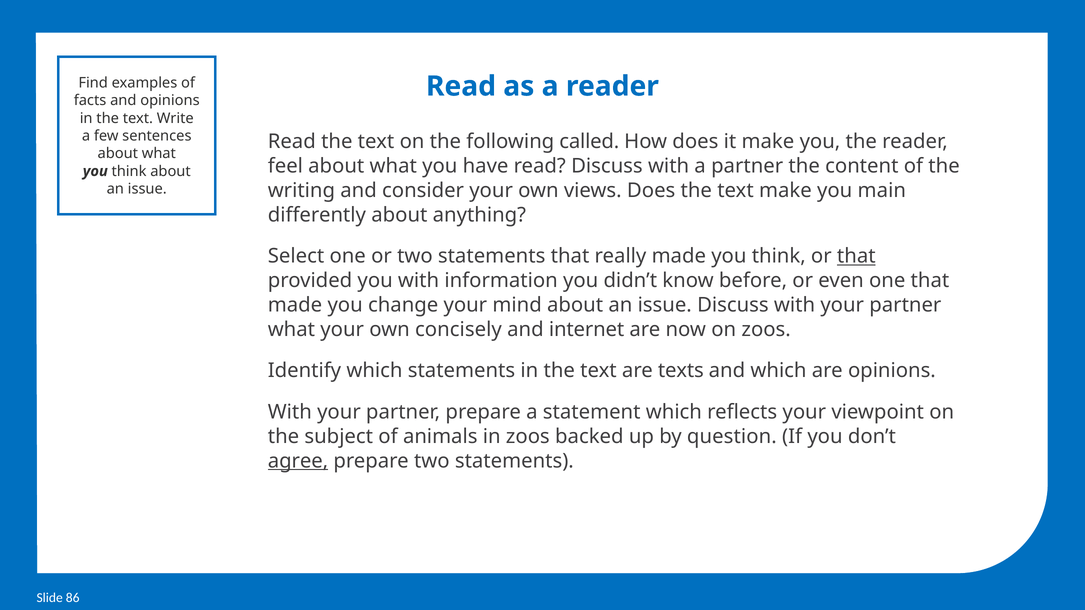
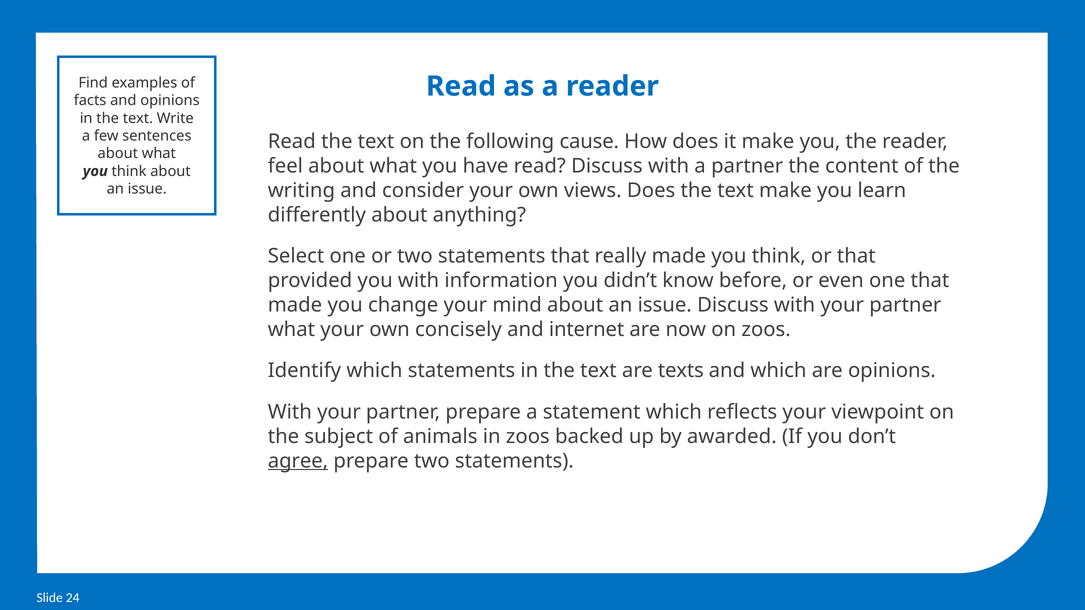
called: called -> cause (589, 142)
main: main -> learn (882, 191)
that underline: present -> none (856, 256)
question: question -> awarded (732, 437)
86: 86 -> 24 (73, 598)
